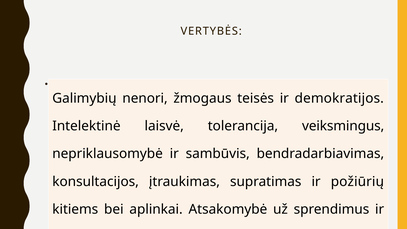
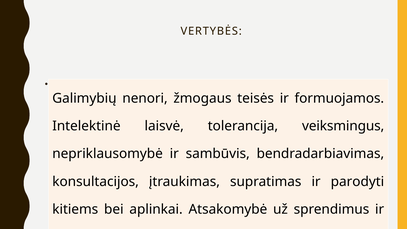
demokratijos: demokratijos -> formuojamos (339, 98)
požiūrių: požiūrių -> parodyti (357, 181)
